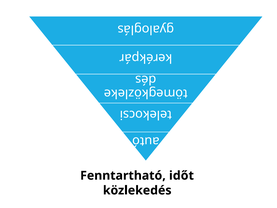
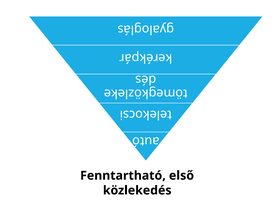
időt: időt -> első (181, 175)
